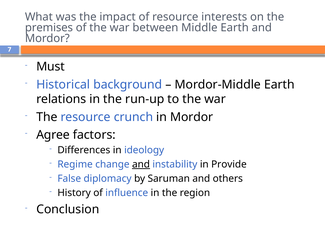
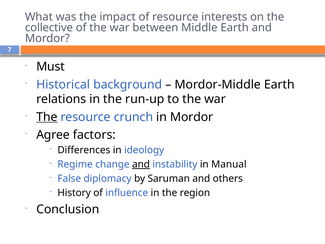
premises: premises -> collective (49, 28)
The underline: none -> present (47, 117)
Provide: Provide -> Manual (229, 164)
